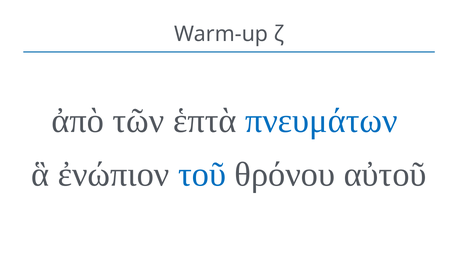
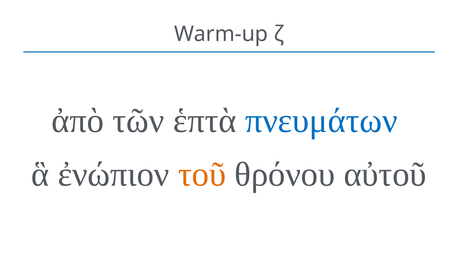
τοῦ colour: blue -> orange (202, 174)
